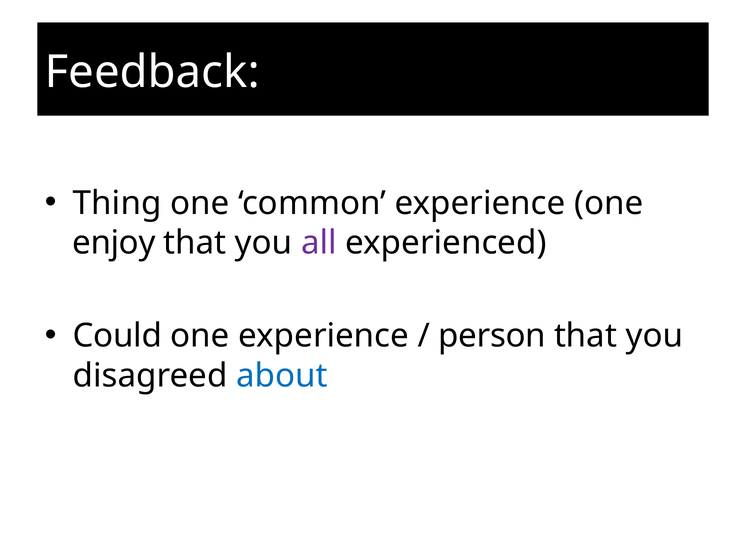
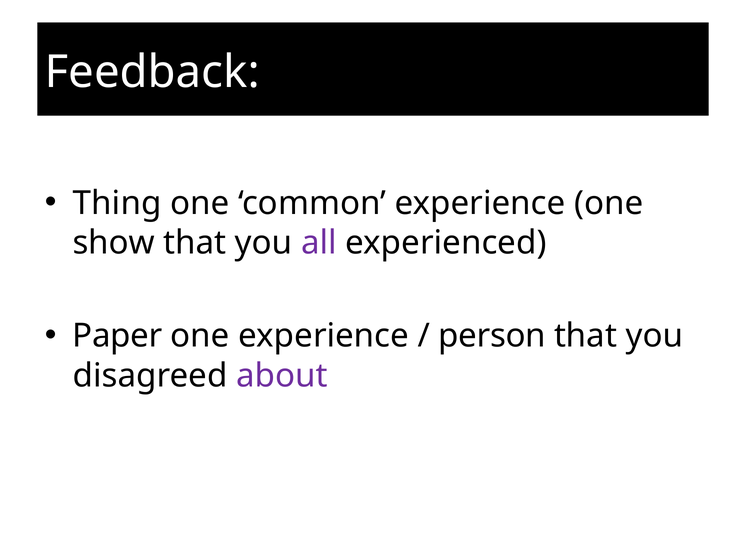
enjoy: enjoy -> show (114, 243)
Could: Could -> Paper (117, 336)
about colour: blue -> purple (282, 375)
